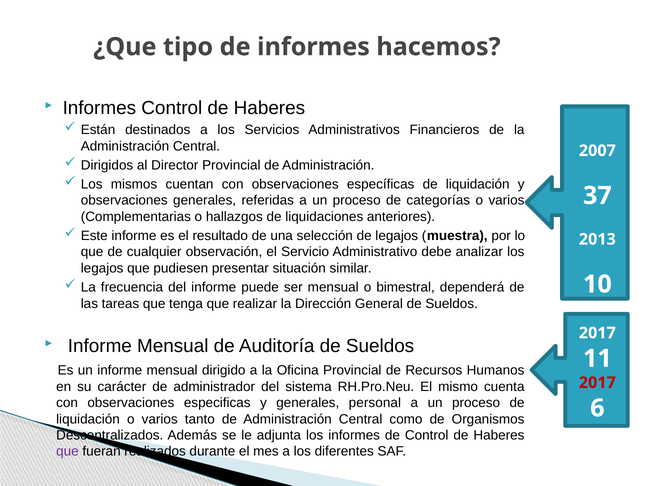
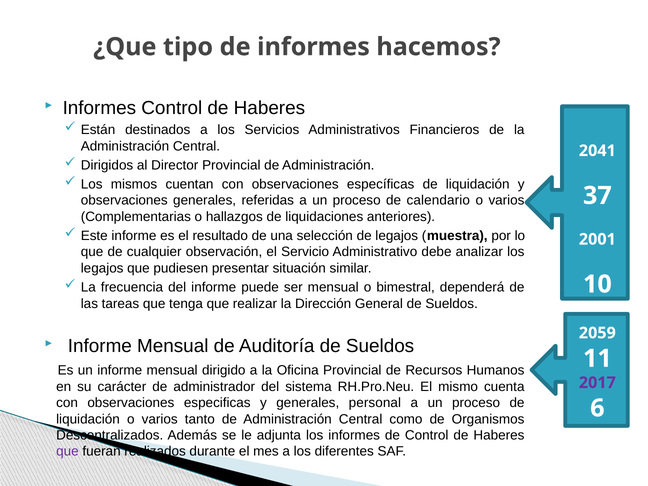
2007: 2007 -> 2041 (597, 151)
categorías: categorías -> calendario (438, 201)
2013: 2013 -> 2001 (597, 239)
2017: 2017 -> 2059 (597, 333)
2017 colour: red -> purple (597, 383)
